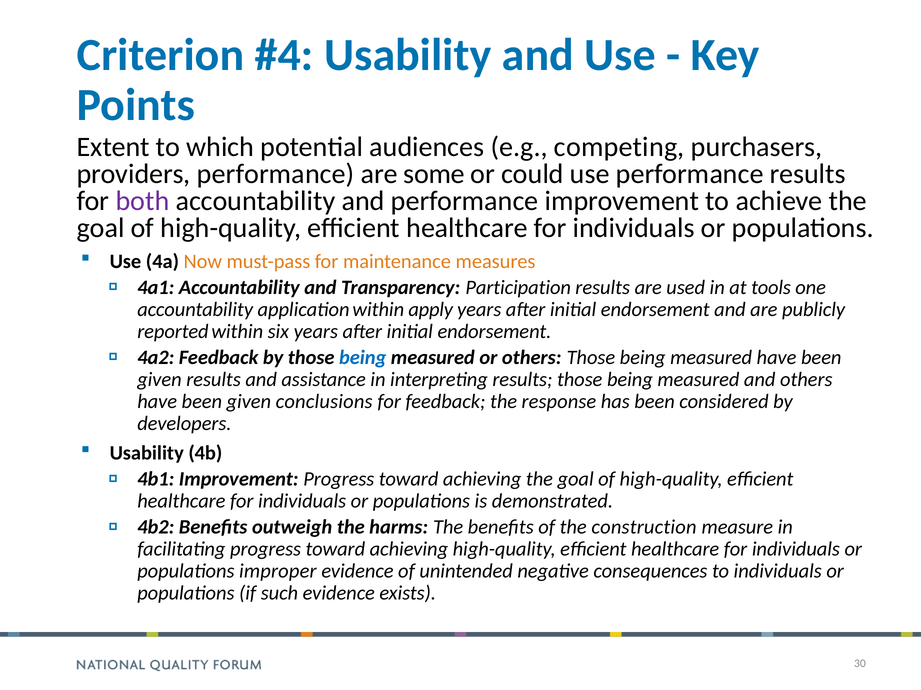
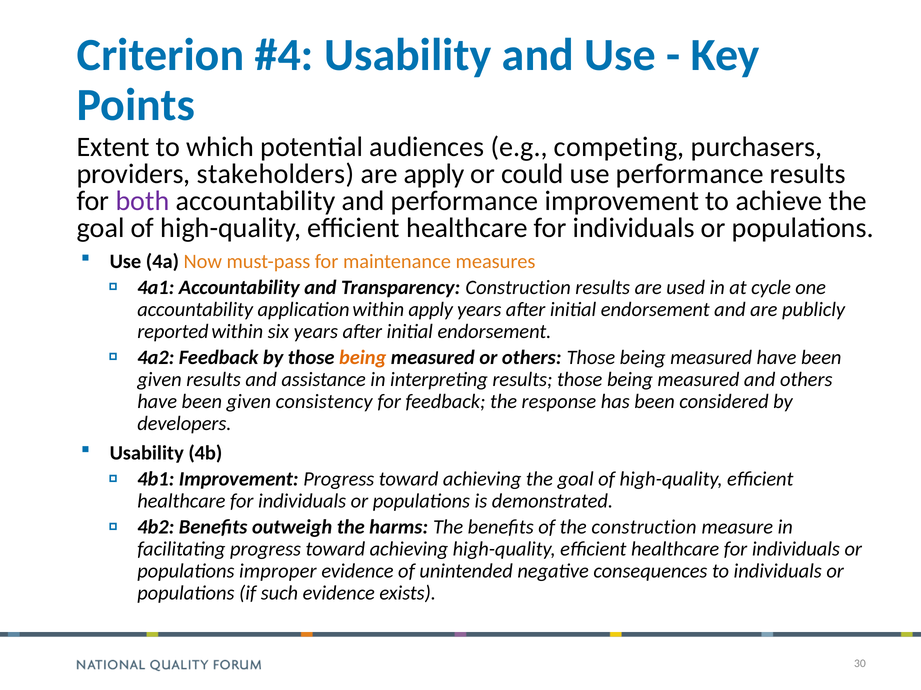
providers performance: performance -> stakeholders (276, 174)
are some: some -> apply (434, 174)
Transparency Participation: Participation -> Construction (518, 288)
tools: tools -> cycle (771, 288)
being colour: blue -> orange (363, 358)
conclusions: conclusions -> consistency (324, 402)
